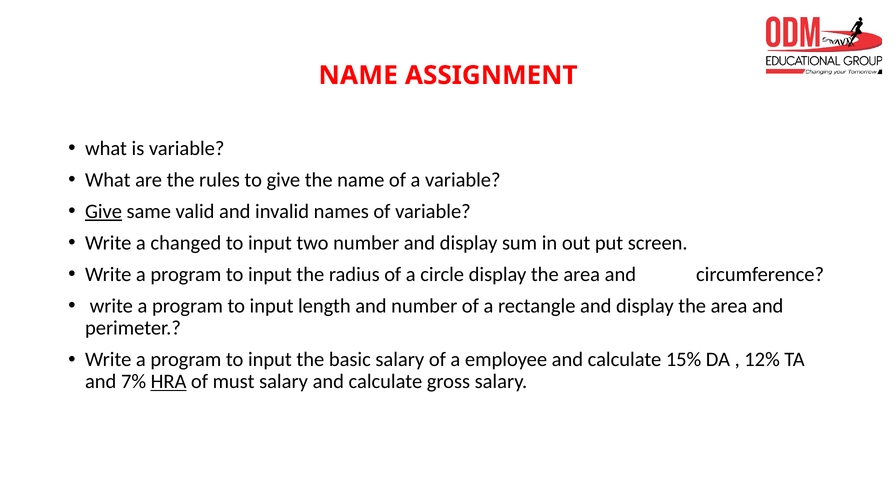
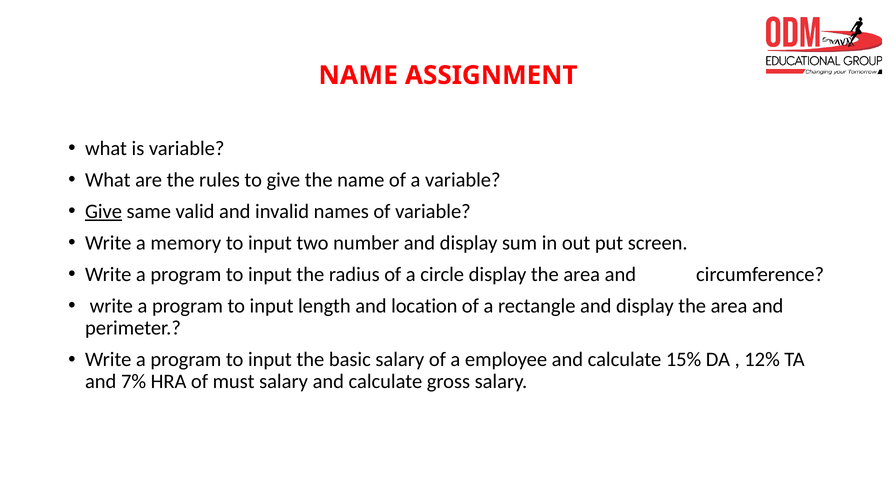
changed: changed -> memory (186, 243)
and number: number -> location (424, 306)
HRA underline: present -> none (169, 382)
